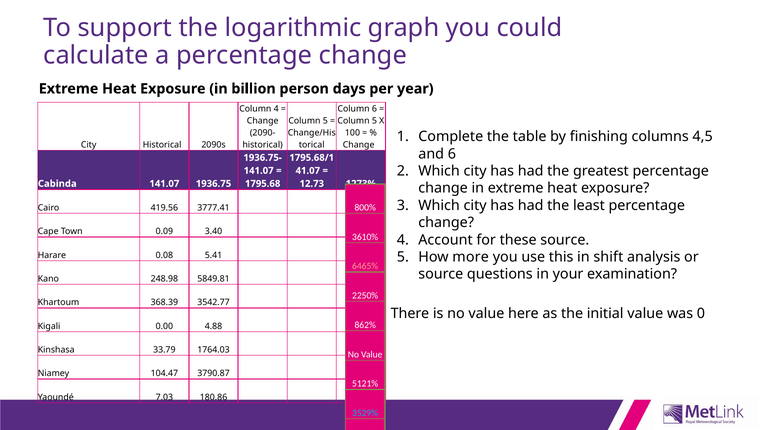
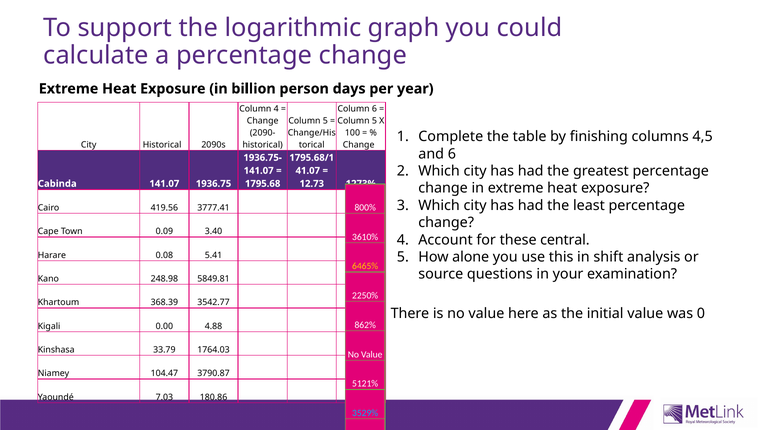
these source: source -> central (565, 240)
more: more -> alone (471, 257)
6465% colour: pink -> yellow (365, 266)
